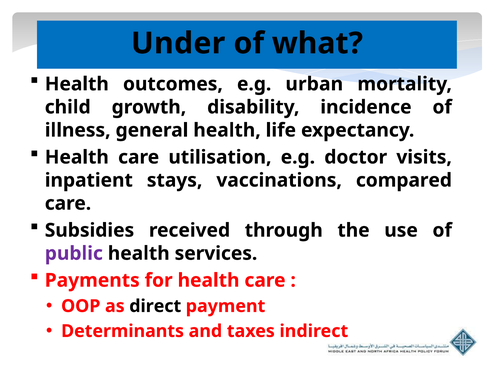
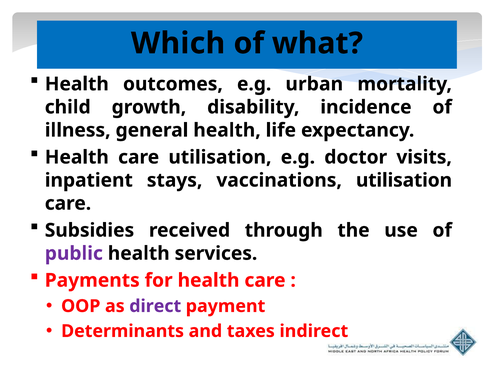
Under: Under -> Which (178, 43)
vaccinations compared: compared -> utilisation (404, 180)
direct colour: black -> purple (155, 306)
